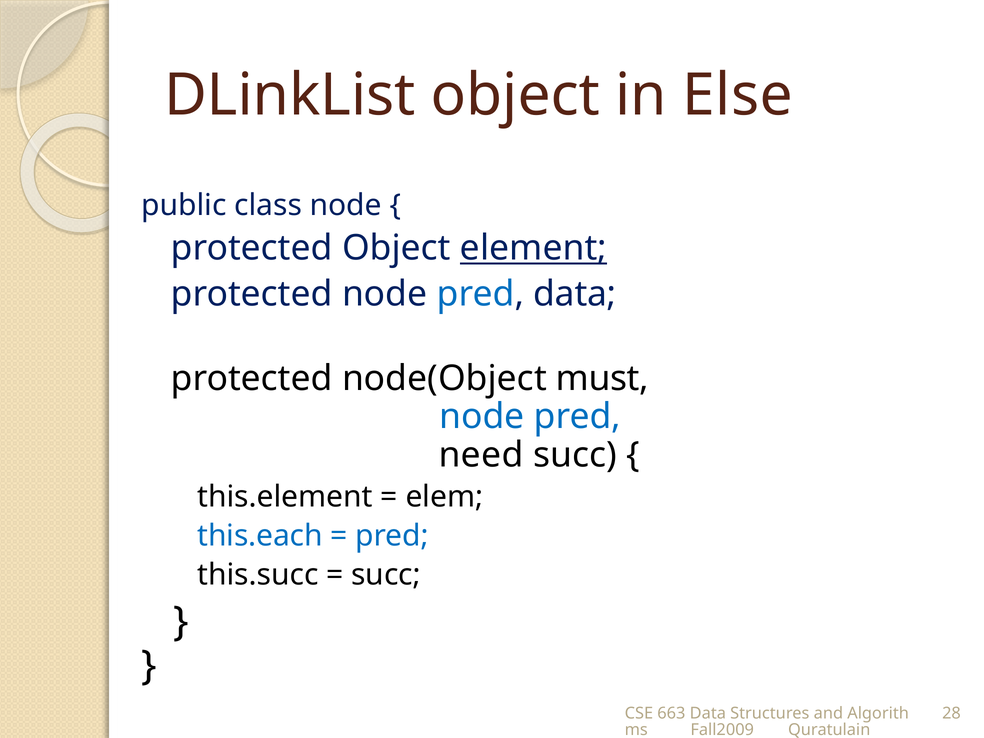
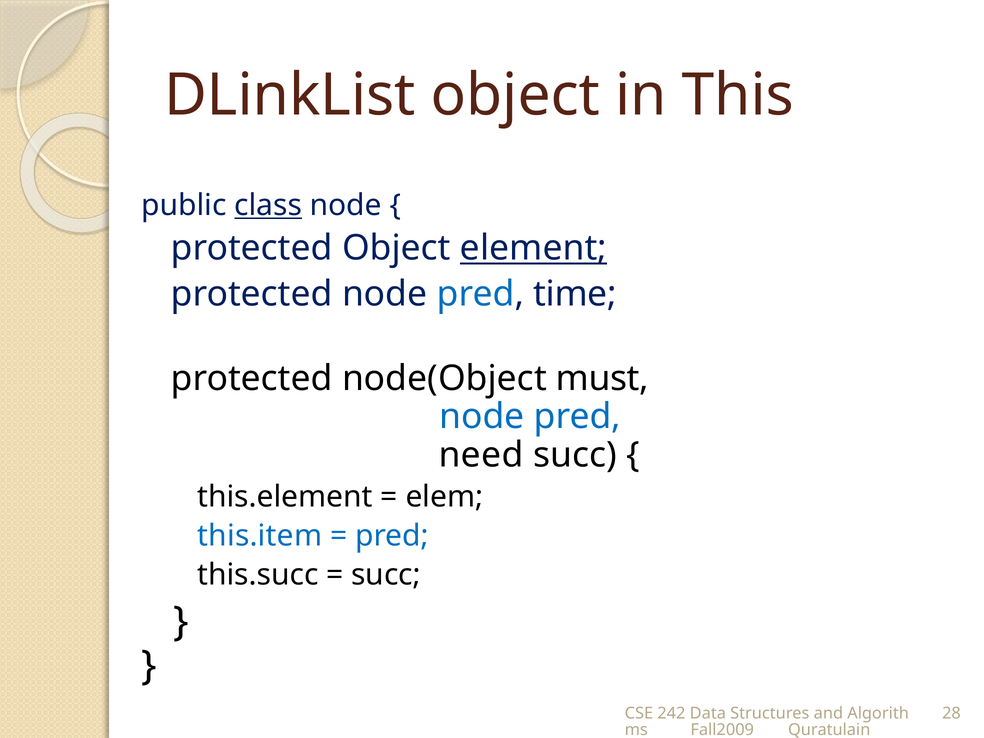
Else: Else -> This (738, 95)
class underline: none -> present (268, 205)
pred data: data -> time (575, 294)
this.each: this.each -> this.item (260, 536)
663: 663 -> 242 (671, 714)
